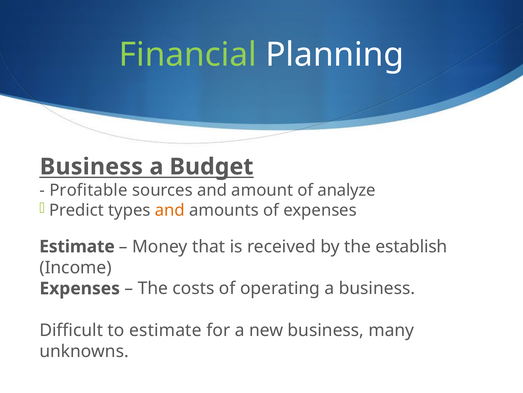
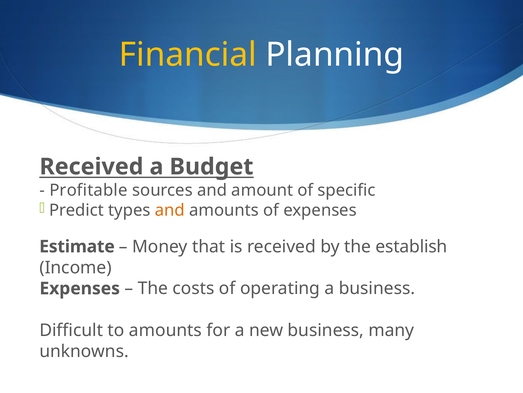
Financial colour: light green -> yellow (188, 55)
Business: Business -> Received (91, 166)
analyze: analyze -> specific (347, 190)
to estimate: estimate -> amounts (165, 330)
